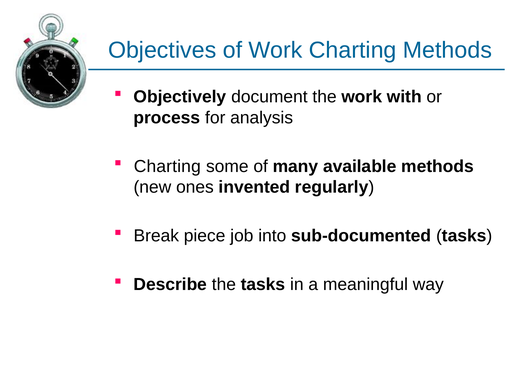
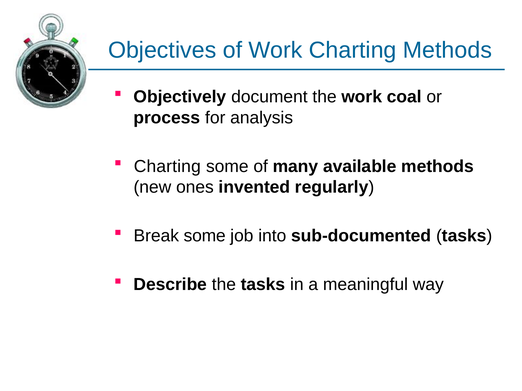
with: with -> coal (404, 97)
Break piece: piece -> some (205, 236)
